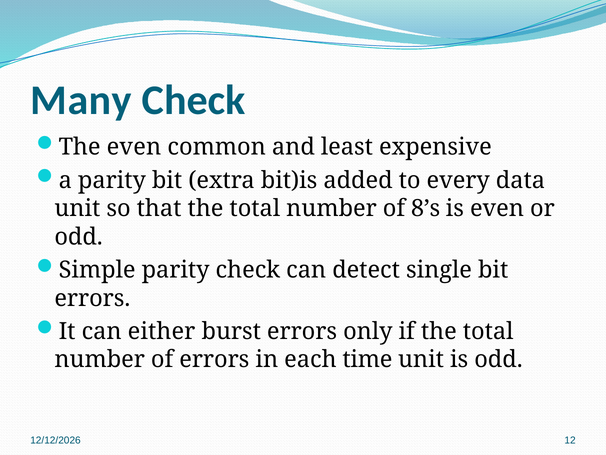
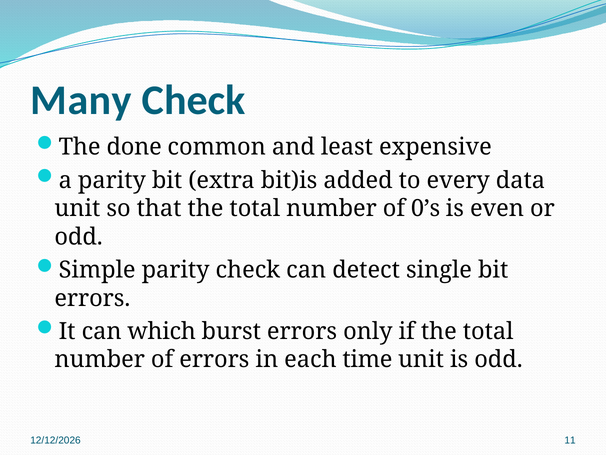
The even: even -> done (134, 147)
8’s: 8’s -> 0’s (426, 208)
either: either -> which (162, 331)
12: 12 -> 11 (570, 440)
